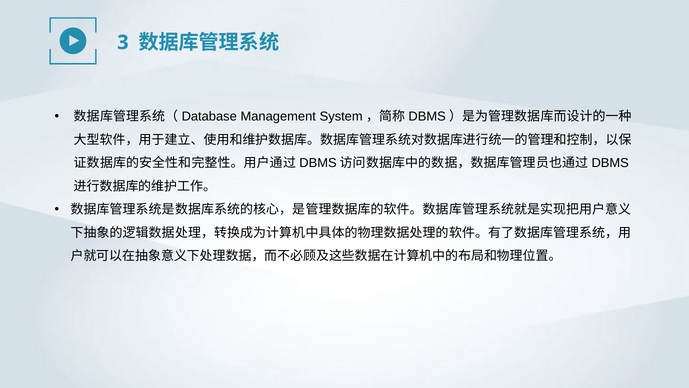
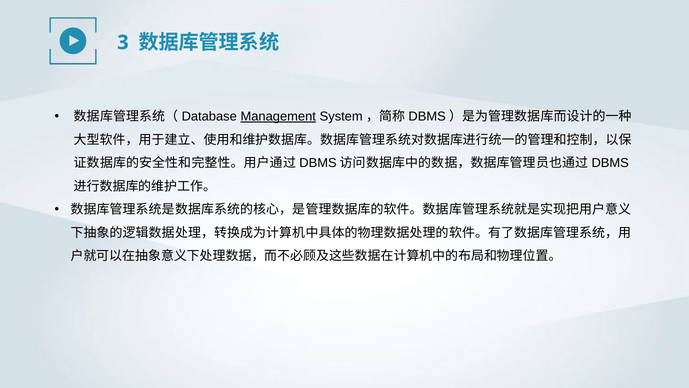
Management underline: none -> present (278, 116)
